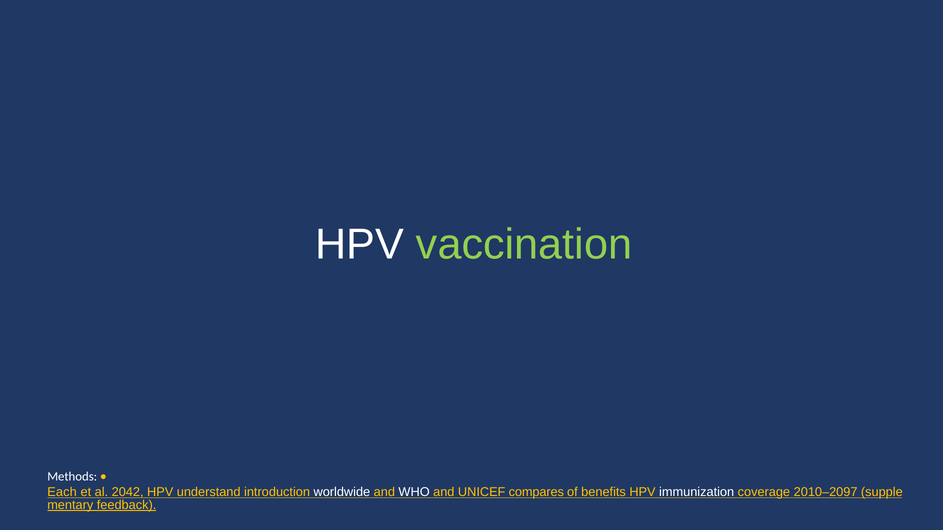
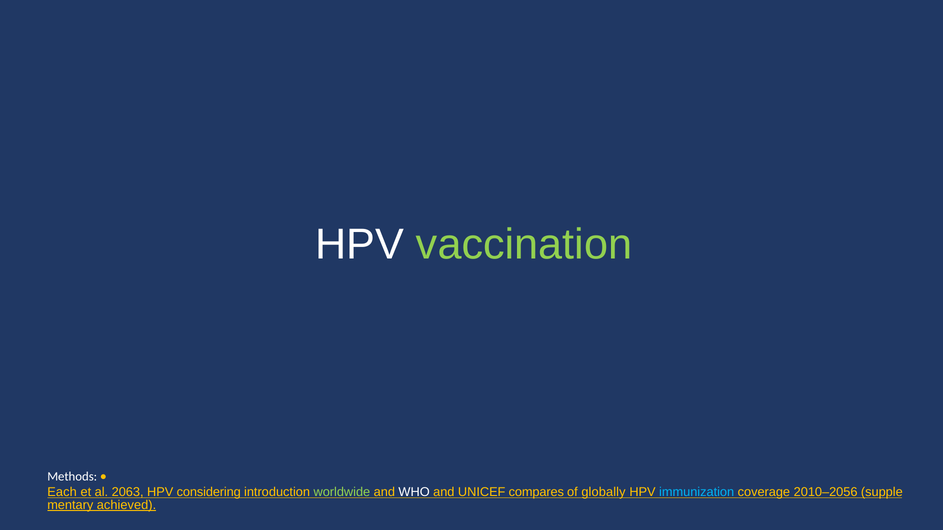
2042: 2042 -> 2063 (128, 492)
understand: understand -> considering (209, 492)
worldwide colour: white -> light green (342, 492)
benefits: benefits -> globally (603, 492)
immunization colour: white -> light blue (697, 492)
2010–2097: 2010–2097 -> 2010–2056 (826, 492)
feedback: feedback -> achieved (127, 505)
